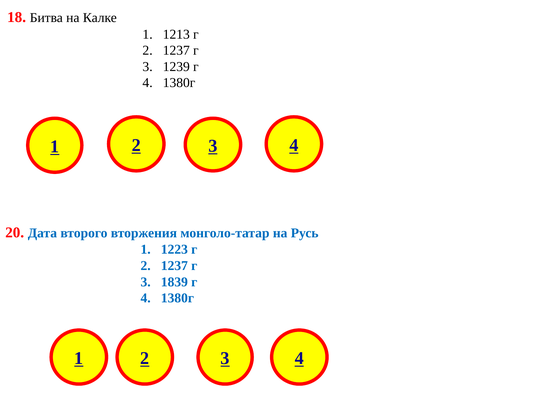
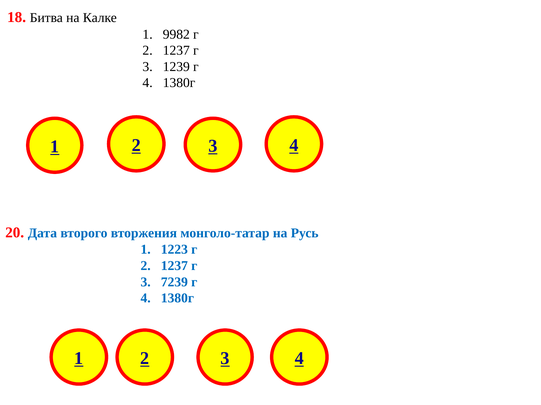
1213: 1213 -> 9982 (176, 34)
1839: 1839 -> 7239 (174, 282)
